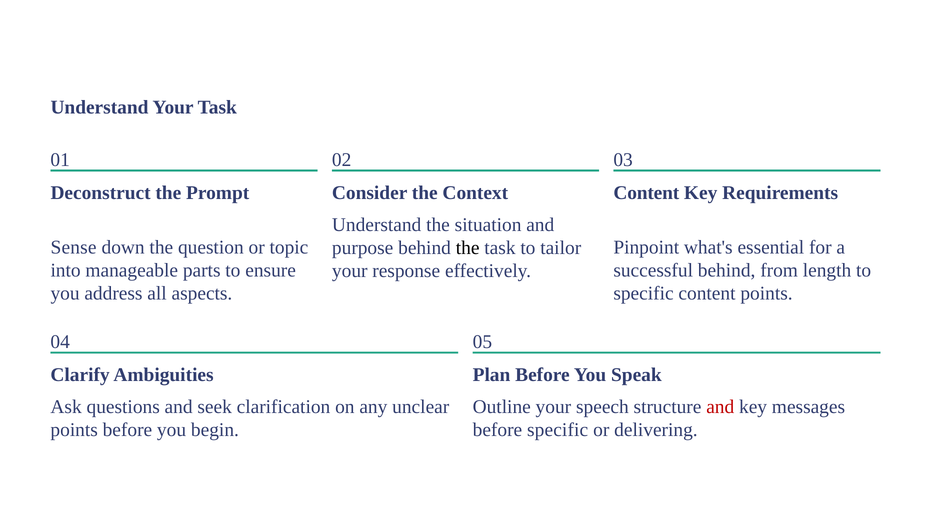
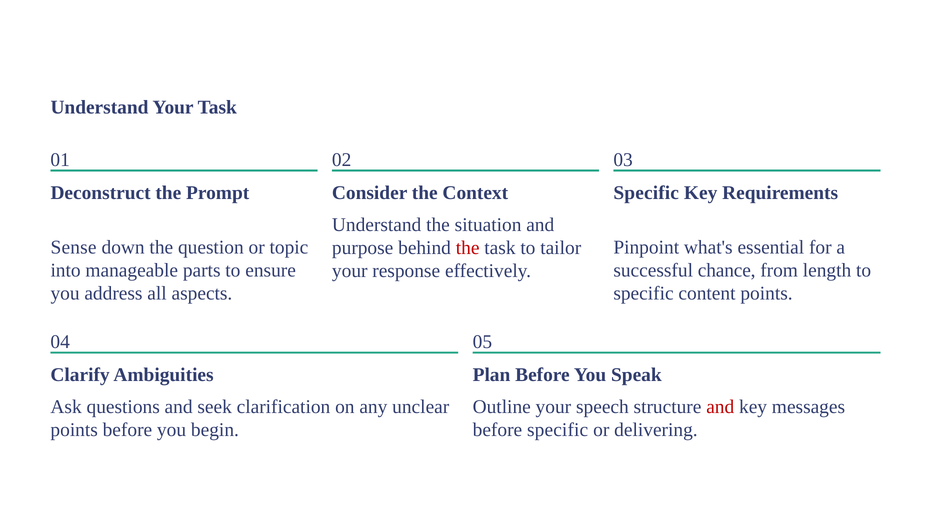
Content: Content -> Specific (646, 193)
the colour: black -> red (468, 248)
successful behind: behind -> chance (727, 270)
